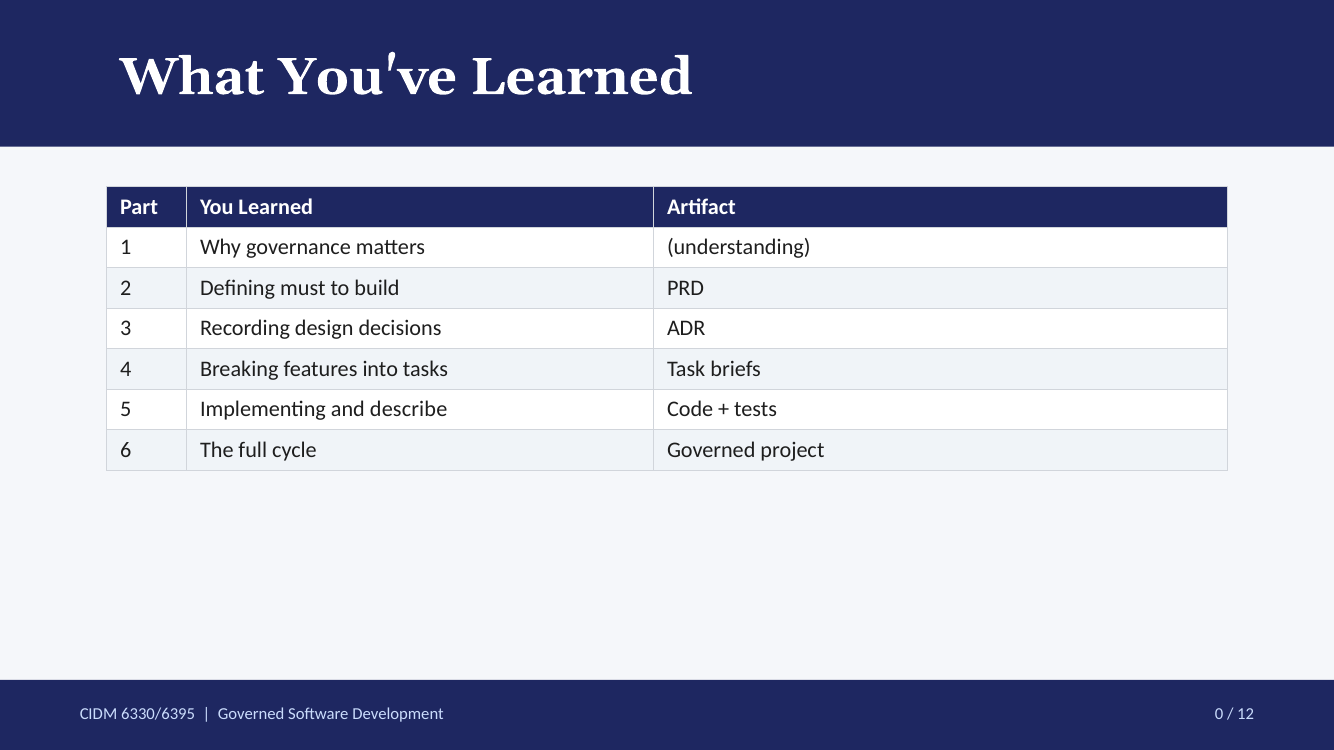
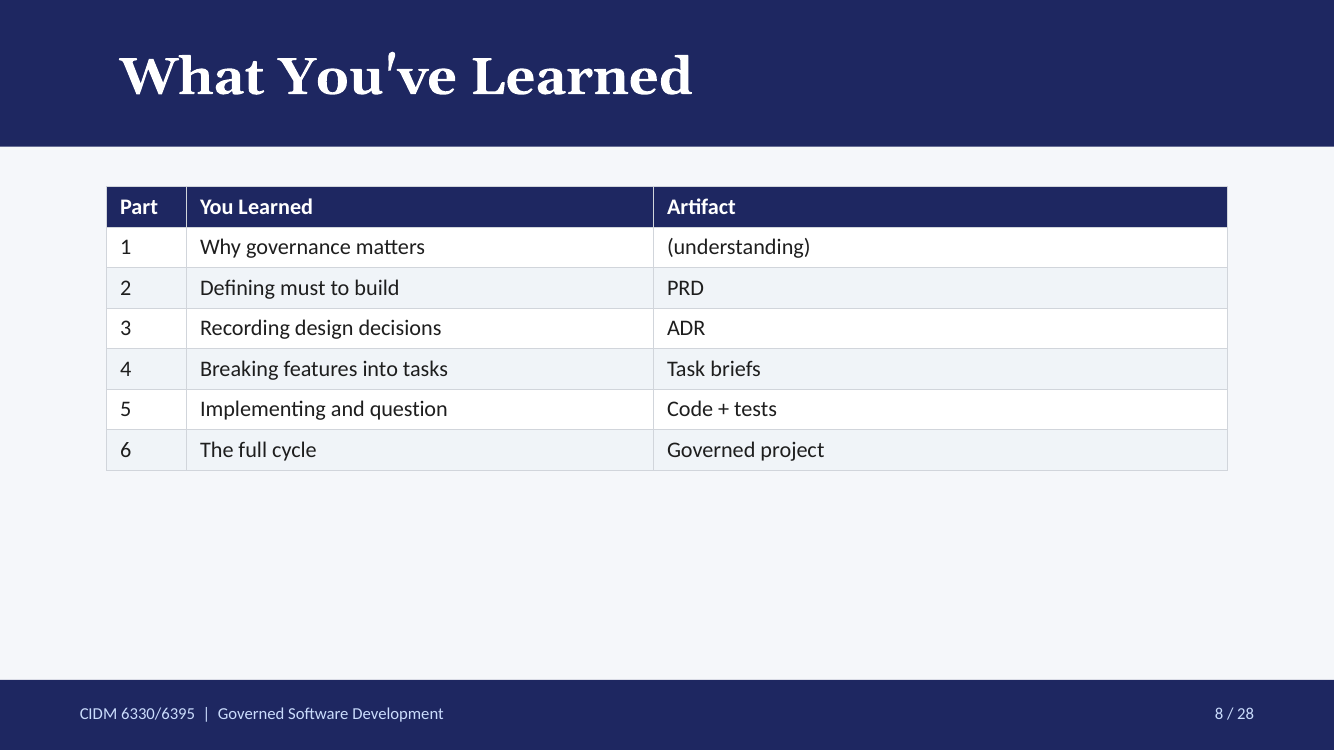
describe: describe -> question (409, 410)
0: 0 -> 8 (1219, 715)
12: 12 -> 28 (1246, 715)
